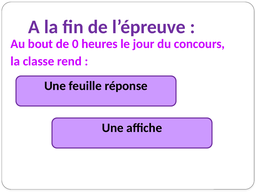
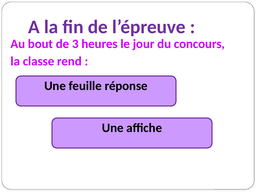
0: 0 -> 3 (75, 44)
